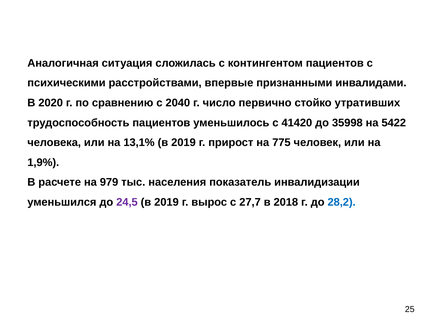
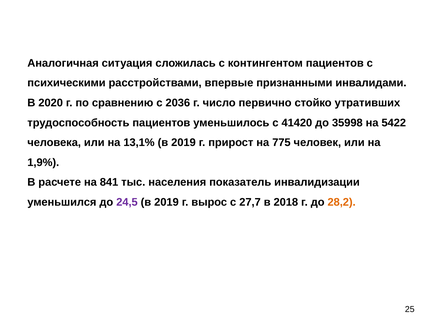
2040: 2040 -> 2036 (178, 103)
979: 979 -> 841 (109, 182)
28,2 colour: blue -> orange (342, 202)
